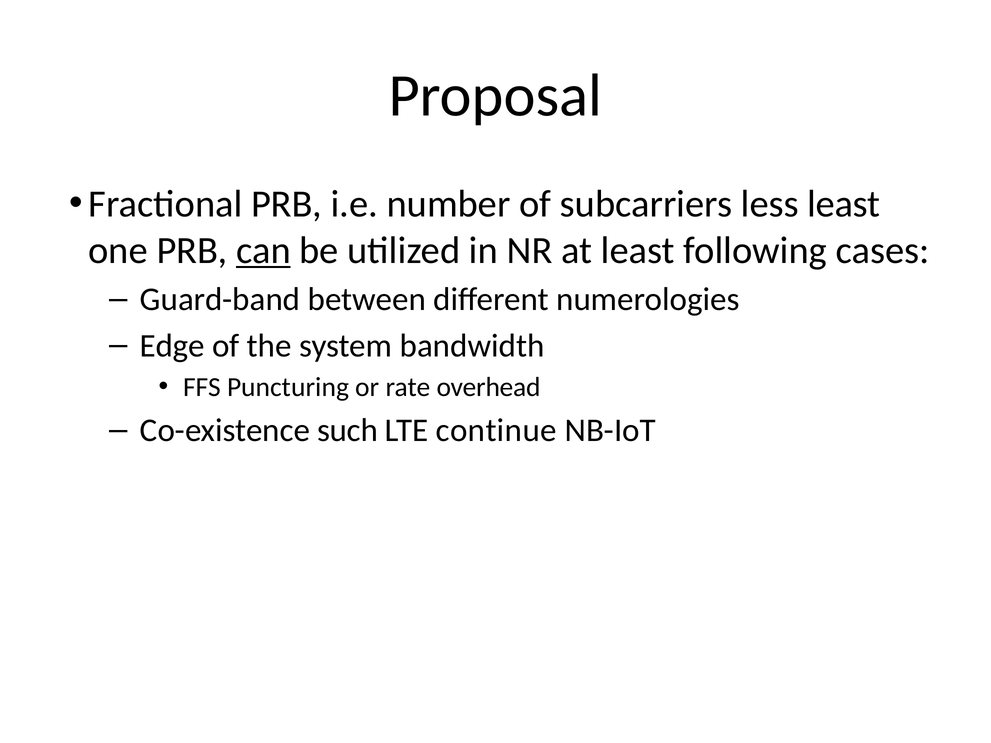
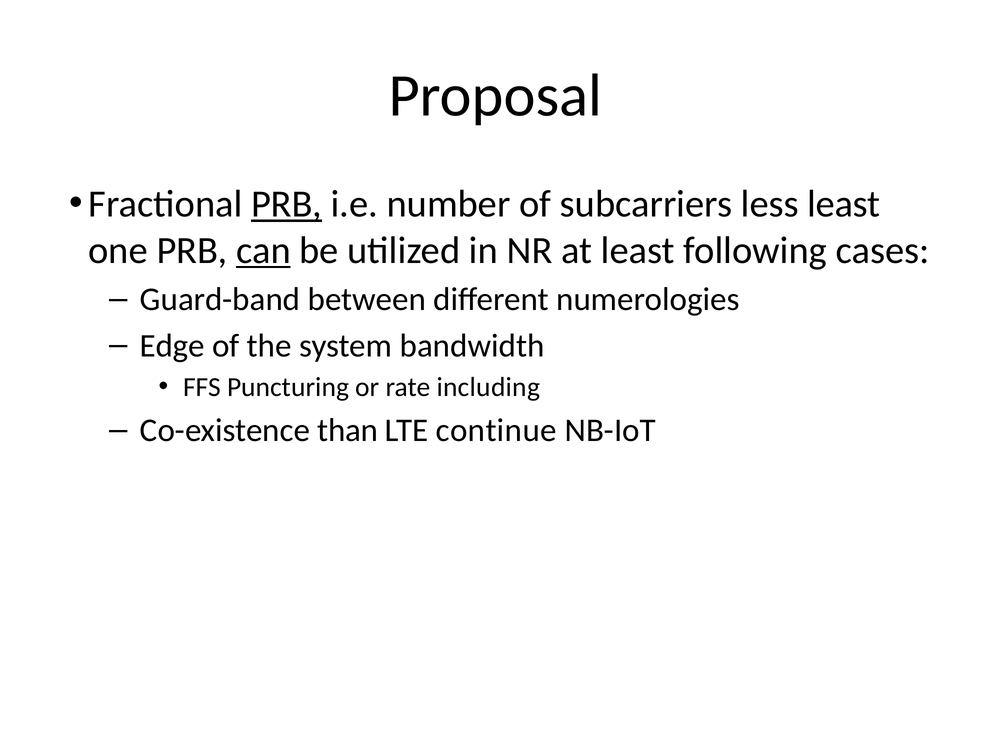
PRB underline: none -> present (287, 204)
overhead: overhead -> including (488, 387)
such: such -> than (348, 431)
